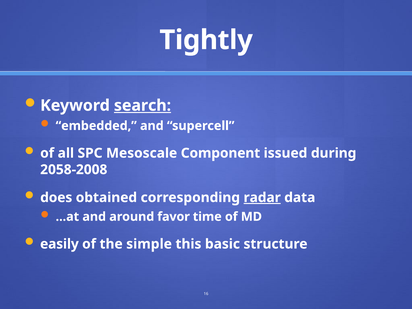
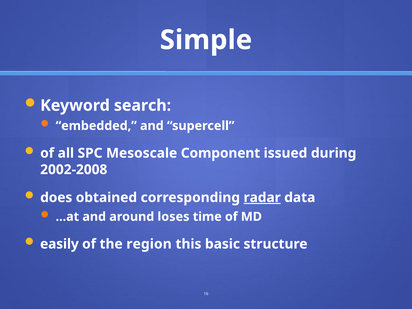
Tightly: Tightly -> Simple (206, 40)
search underline: present -> none (143, 105)
2058-2008: 2058-2008 -> 2002-2008 (74, 170)
favor: favor -> loses (173, 217)
simple: simple -> region (149, 244)
